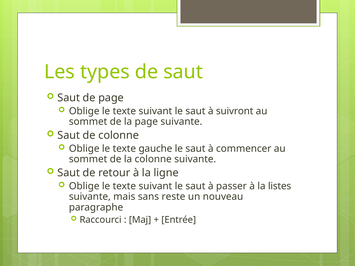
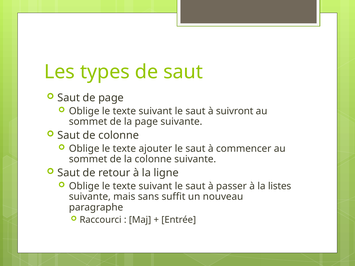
gauche: gauche -> ajouter (155, 149)
reste: reste -> suffit (174, 197)
